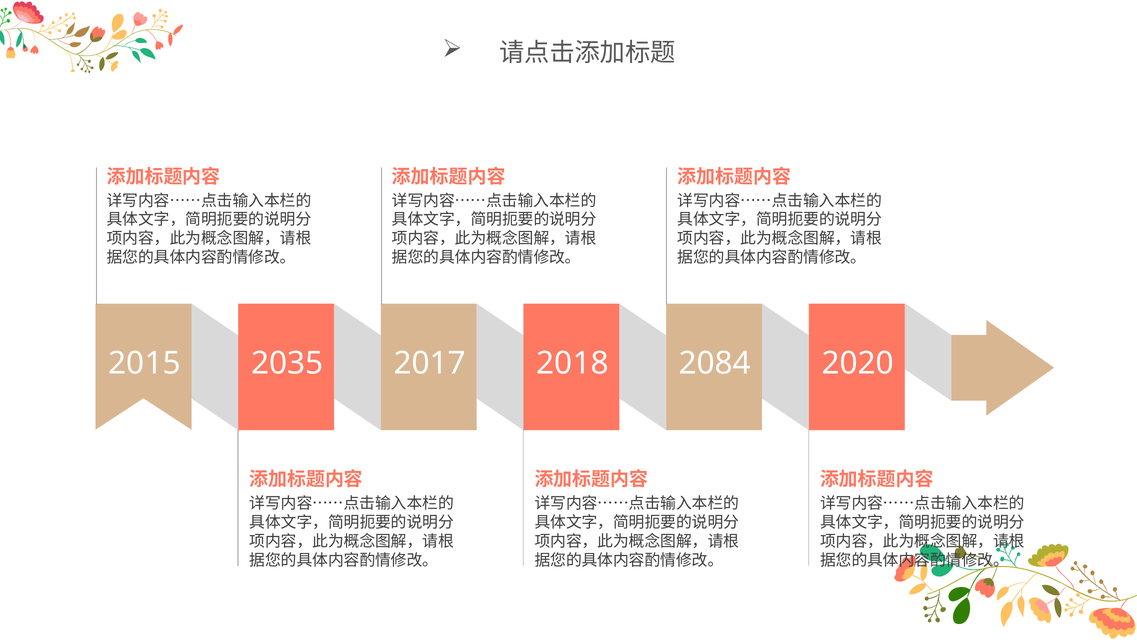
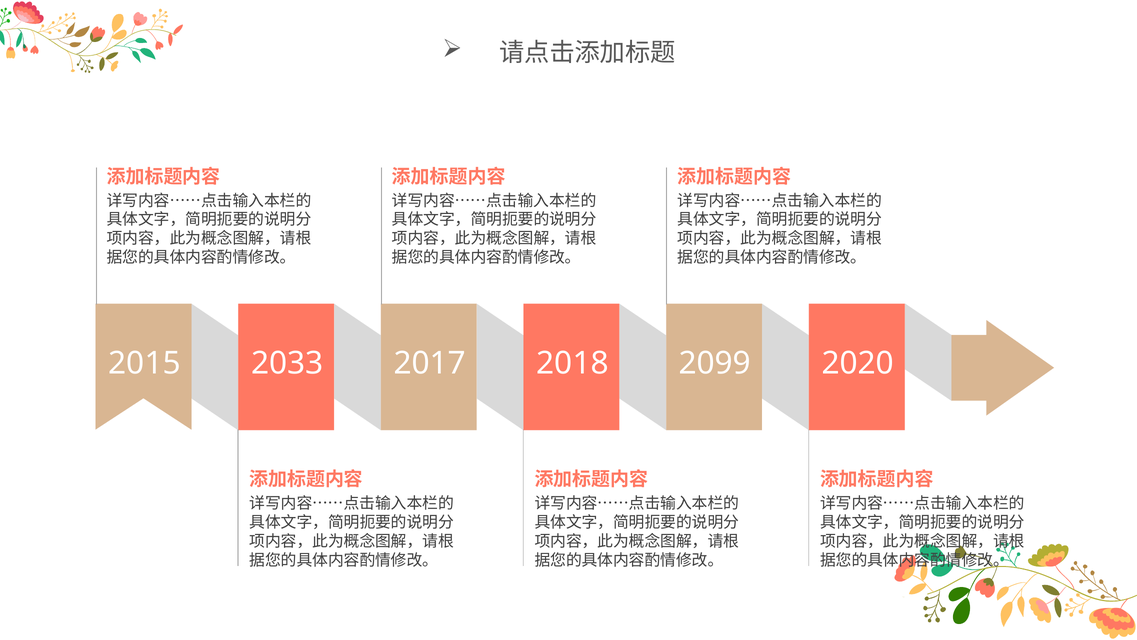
2035: 2035 -> 2033 (287, 363)
2084: 2084 -> 2099 (715, 363)
